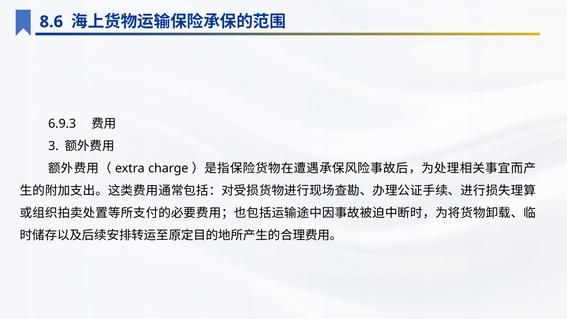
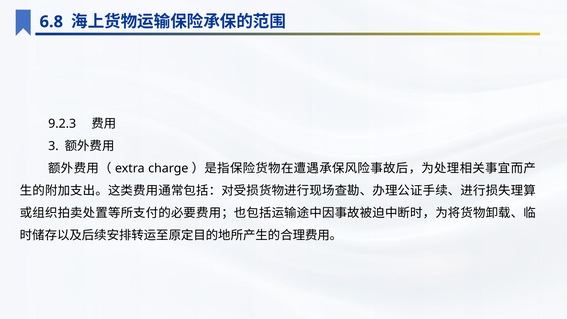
8.6: 8.6 -> 6.8 (51, 22)
6.9.3: 6.9.3 -> 9.2.3 (62, 124)
